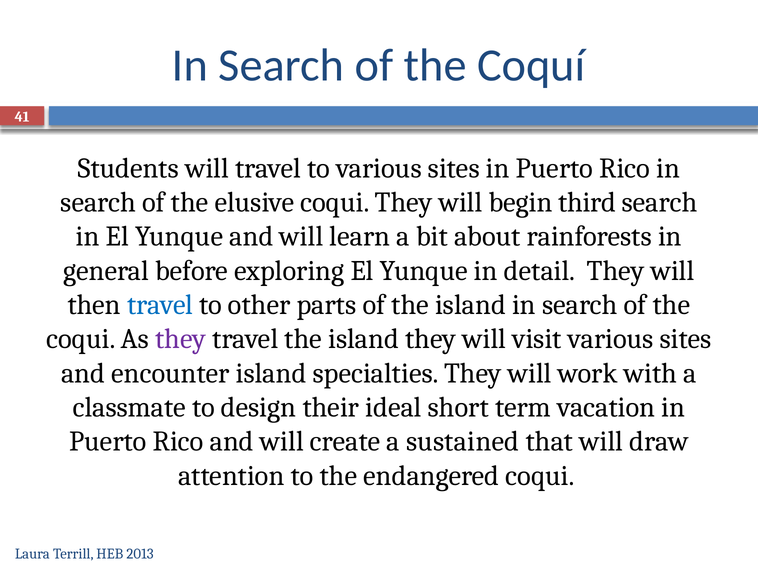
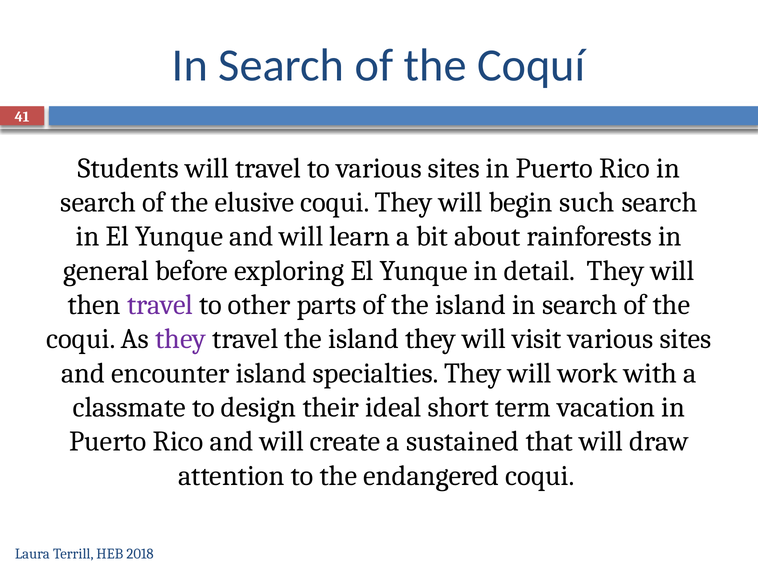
third: third -> such (587, 202)
travel colour: blue -> purple (160, 305)
2013: 2013 -> 2018 (140, 553)
